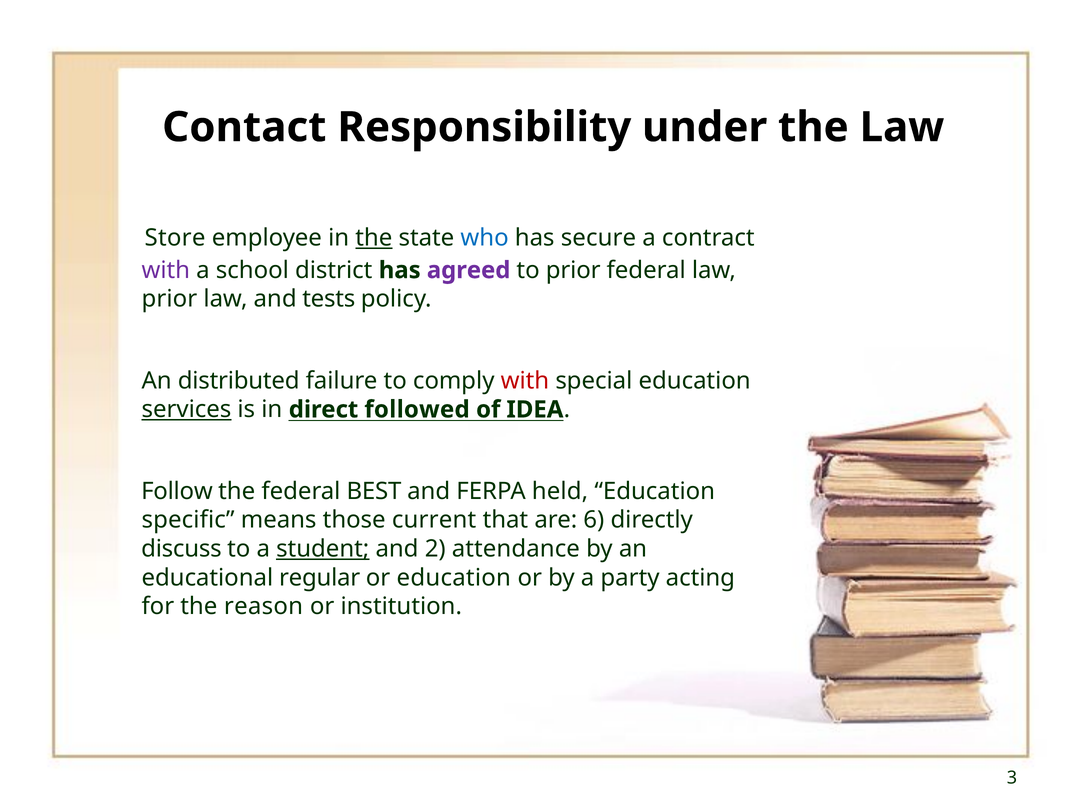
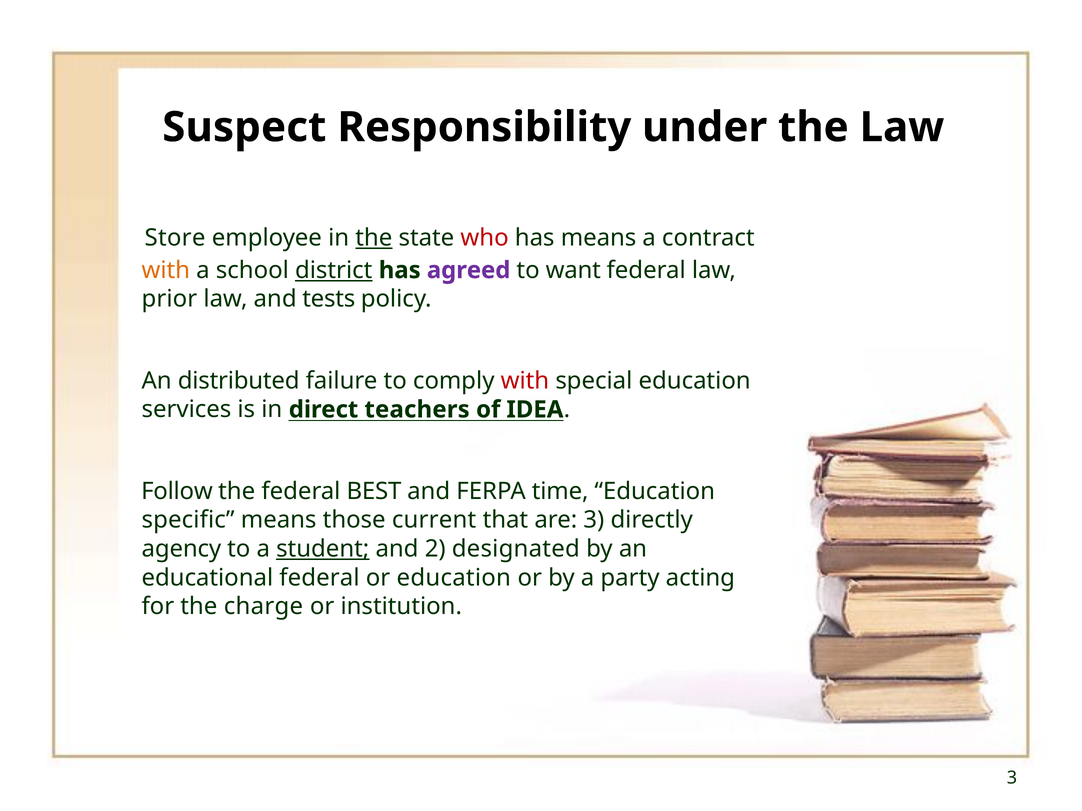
Contact: Contact -> Suspect (244, 127)
who colour: blue -> red (485, 238)
has secure: secure -> means (599, 238)
with colour: purple -> orange (166, 270)
district underline: none -> present (334, 270)
to prior: prior -> want (573, 270)
services underline: present -> none (186, 410)
followed: followed -> teachers (417, 410)
held: held -> time (560, 491)
are 6: 6 -> 3 (594, 520)
discuss: discuss -> agency (181, 549)
attendance: attendance -> designated (516, 549)
educational regular: regular -> federal (319, 578)
reason: reason -> charge (264, 607)
